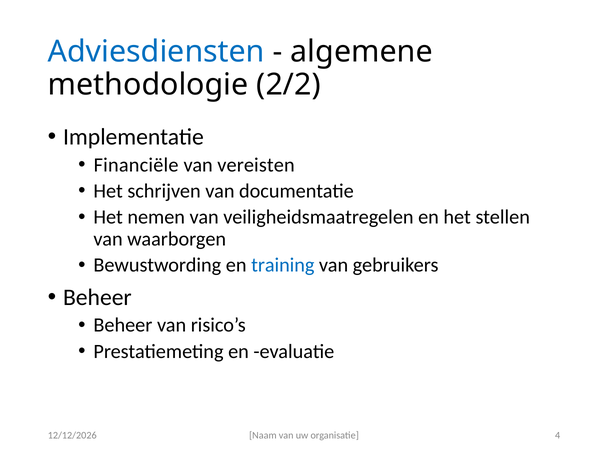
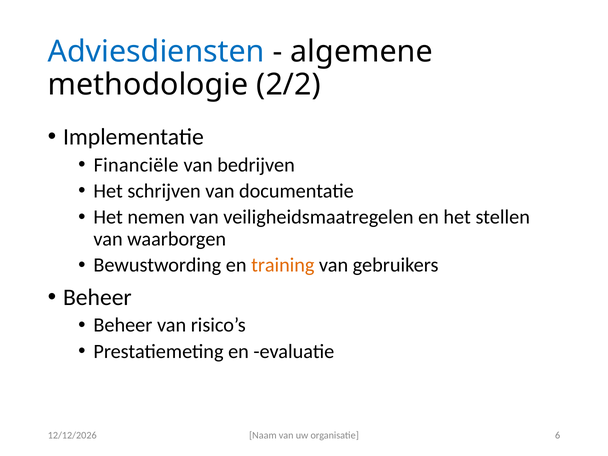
vereisten: vereisten -> bedrijven (256, 165)
training colour: blue -> orange (283, 265)
4: 4 -> 6 (558, 435)
